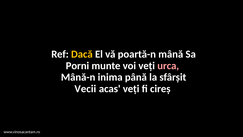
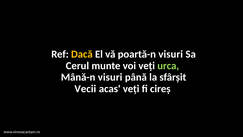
poartă-n mână: mână -> visuri (171, 54)
Porni: Porni -> Cerul (77, 66)
urca colour: pink -> light green (168, 66)
Mână-n inima: inima -> visuri (110, 77)
